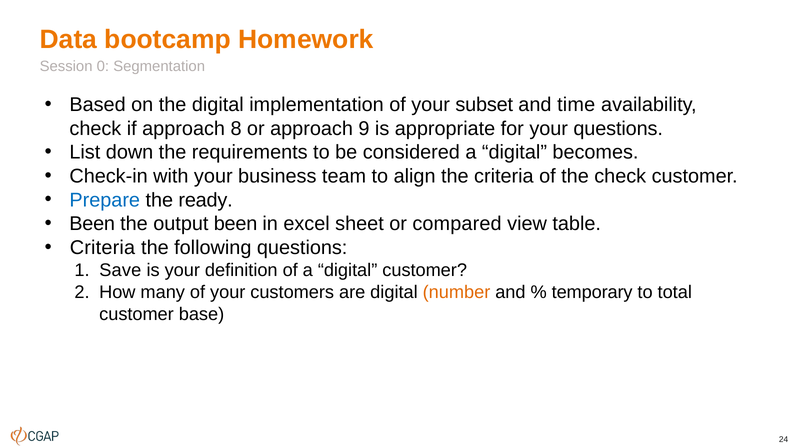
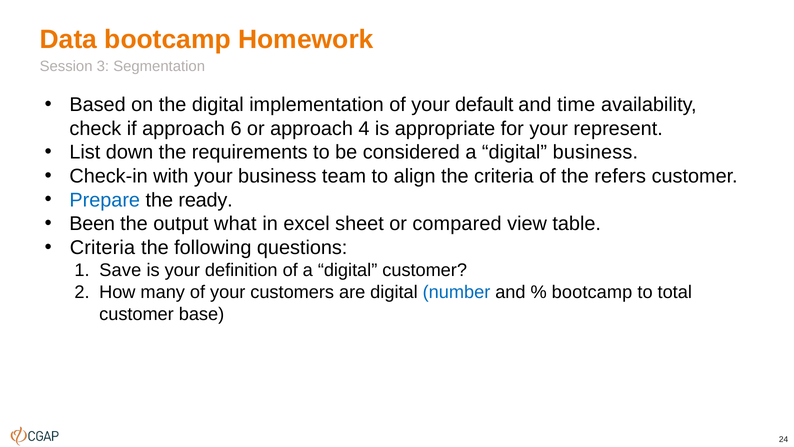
0: 0 -> 3 (103, 66)
subset: subset -> default (484, 105)
8: 8 -> 6 (236, 128)
9: 9 -> 4 (364, 128)
your questions: questions -> represent (618, 128)
digital becomes: becomes -> business (595, 152)
the check: check -> refers (620, 176)
output been: been -> what (235, 224)
number colour: orange -> blue (456, 292)
temporary: temporary -> bootcamp (592, 292)
